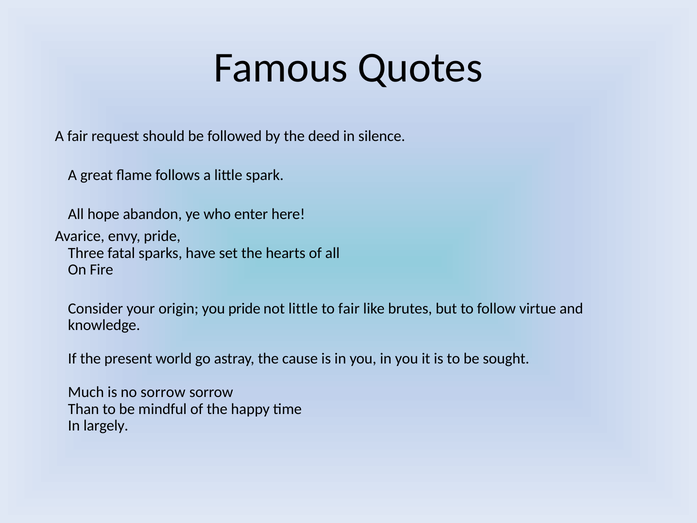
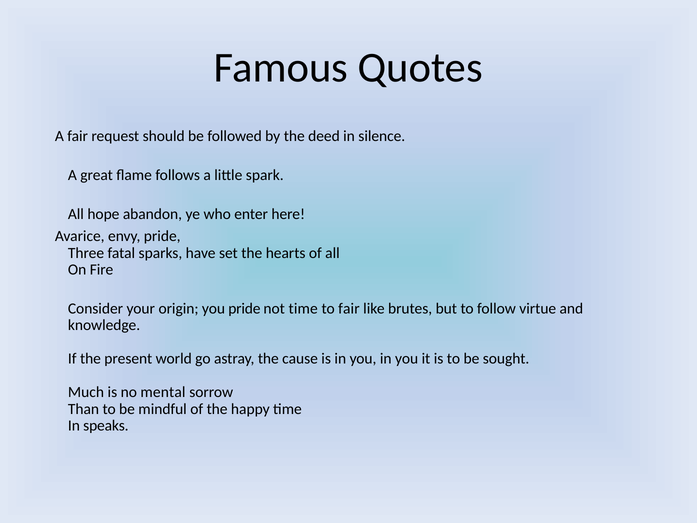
not little: little -> time (303, 309)
no sorrow: sorrow -> mental (163, 392)
largely: largely -> speaks (106, 425)
